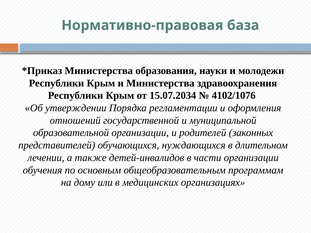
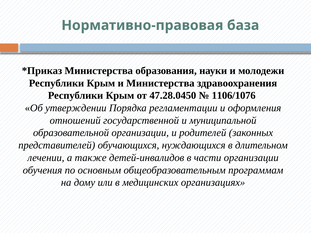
15.07.2034: 15.07.2034 -> 47.28.0450 (173, 96)
4102/1076: 4102/1076 -> 1106/1076 (234, 96)
